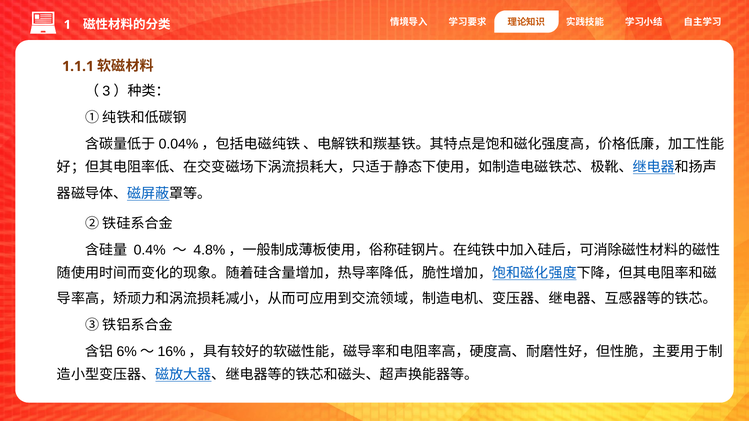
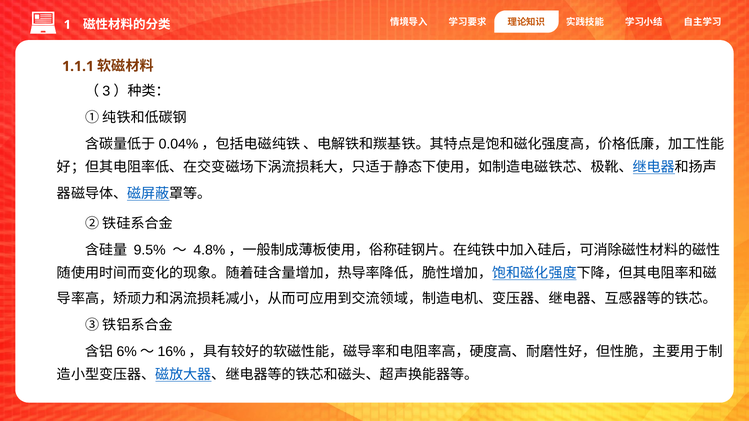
0.4%: 0.4% -> 9.5% (150, 250)
